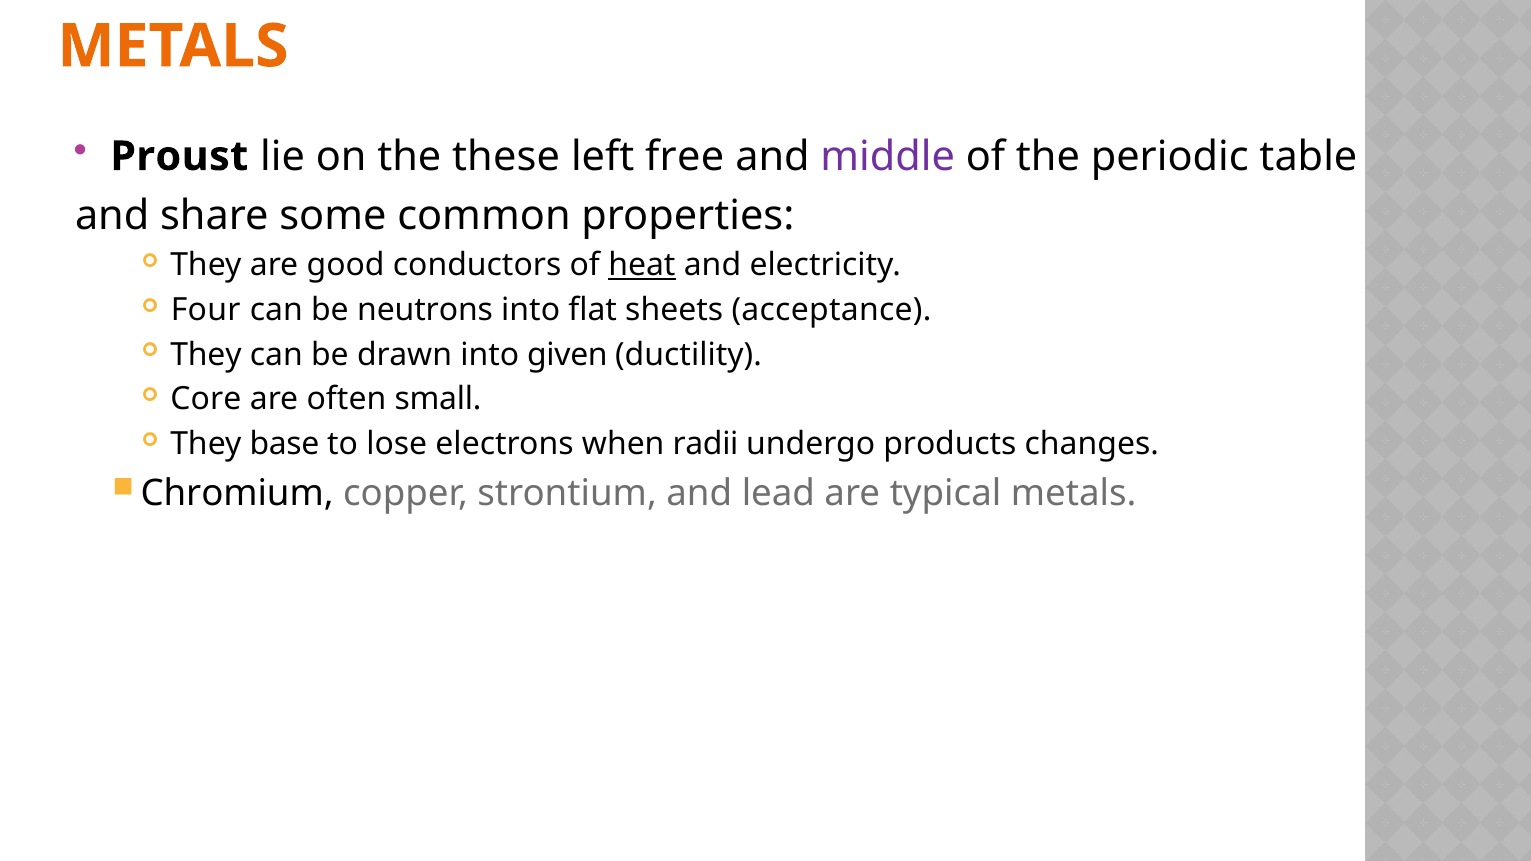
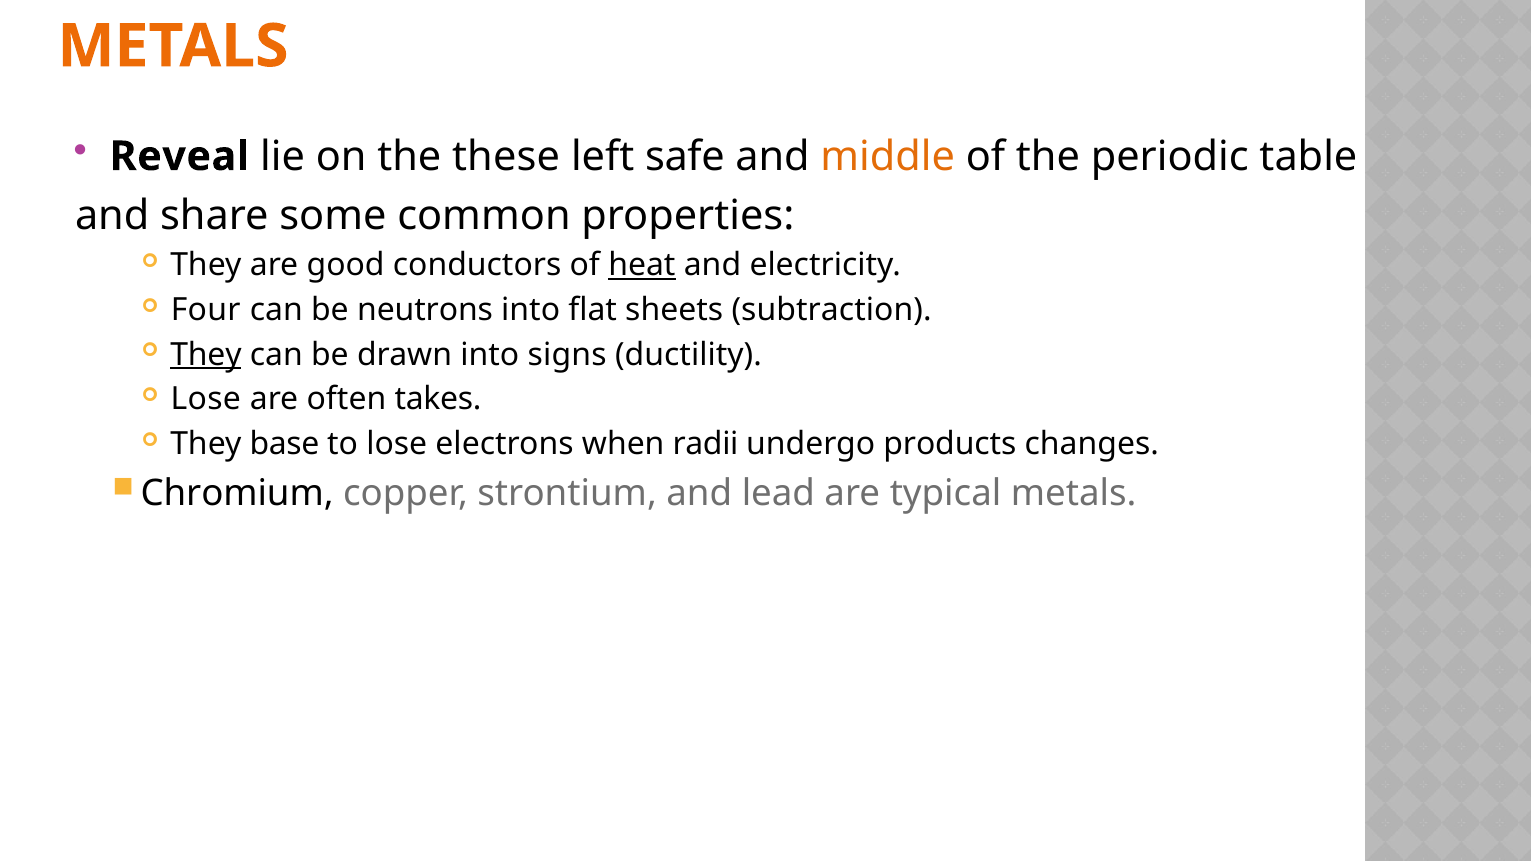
Proust: Proust -> Reveal (179, 156)
free: free -> safe (685, 156)
middle colour: purple -> orange (888, 156)
acceptance: acceptance -> subtraction (832, 310)
They underline: none -> present (206, 355)
given: given -> signs (567, 355)
Core: Core -> Lose (206, 399)
small: small -> takes (438, 399)
